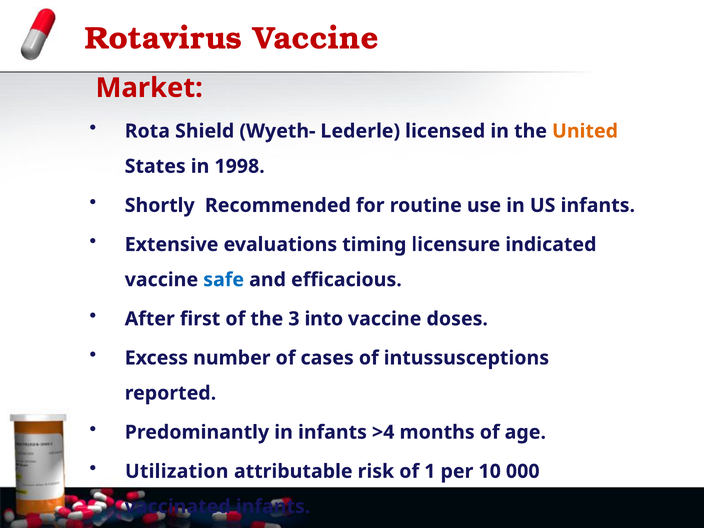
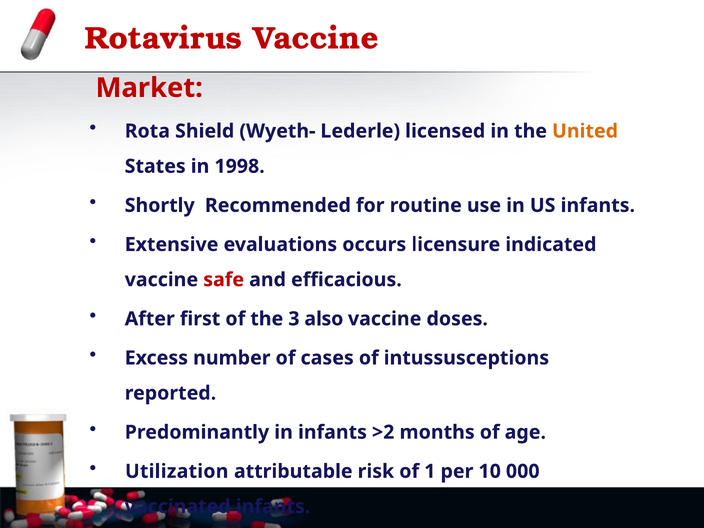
timing: timing -> occurs (374, 245)
safe colour: blue -> red (224, 280)
into: into -> also (324, 319)
>4: >4 -> >2 (383, 432)
